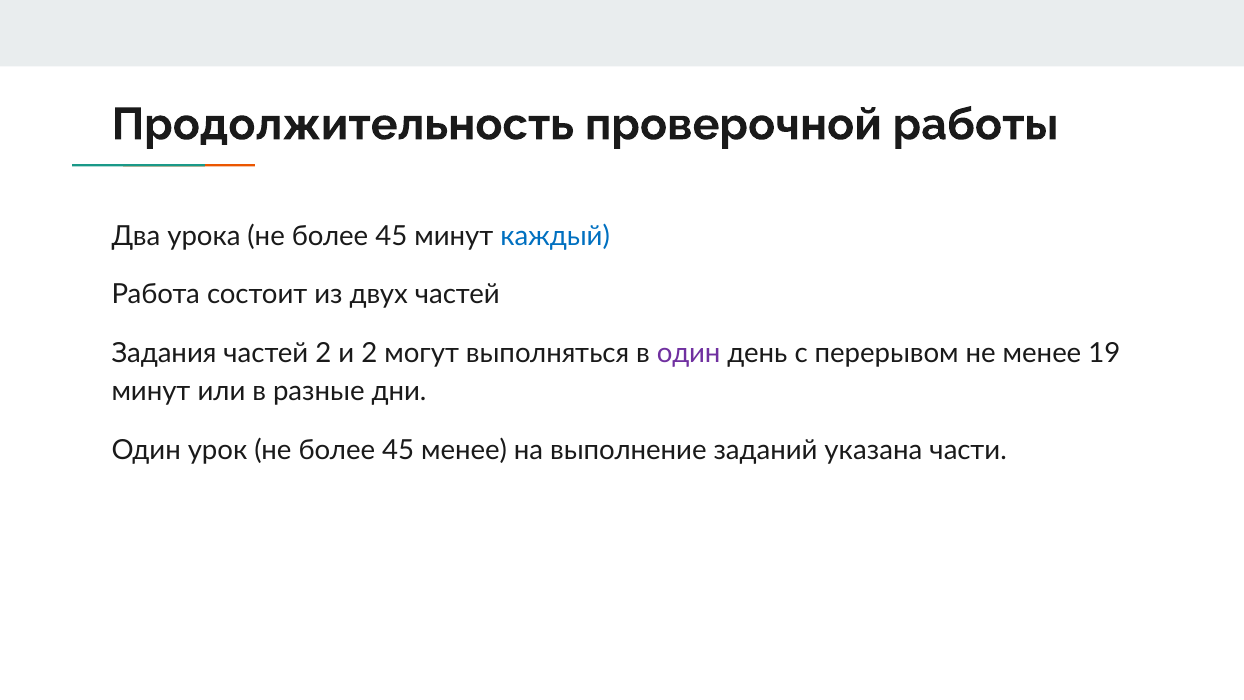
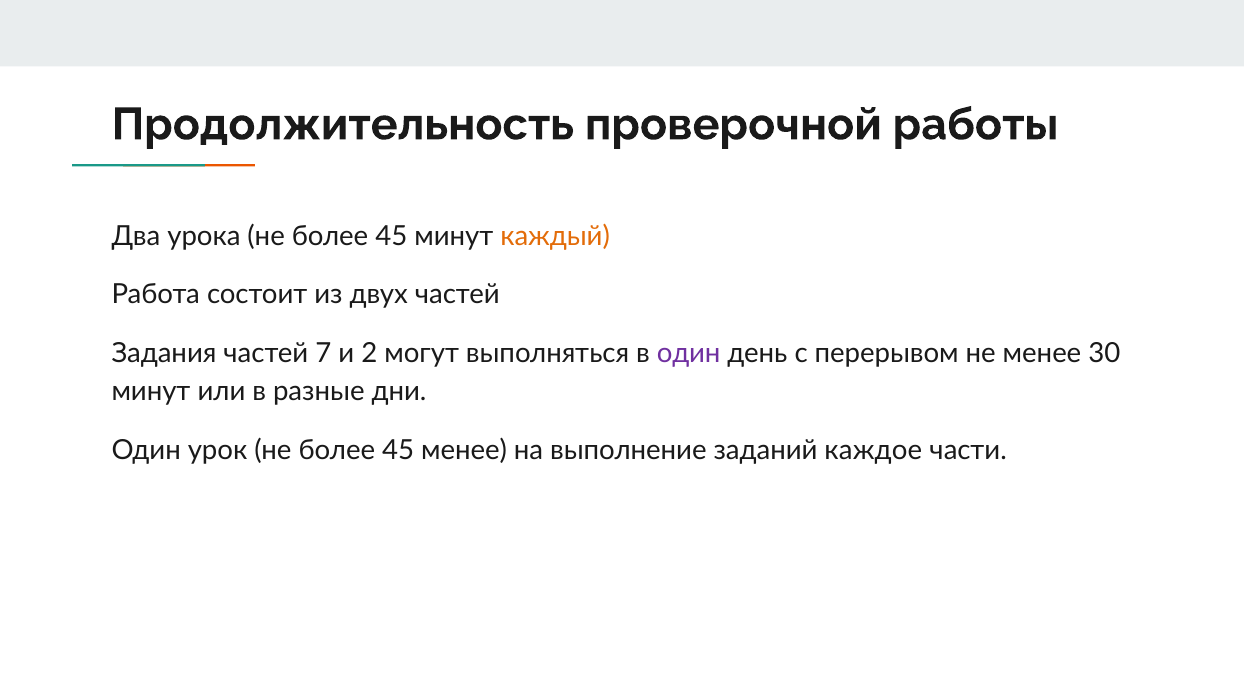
каждый colour: blue -> orange (555, 236)
частей 2: 2 -> 7 (323, 353)
19: 19 -> 30 (1104, 353)
указана: указана -> каждое (873, 450)
